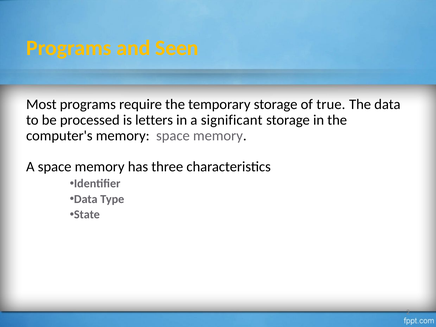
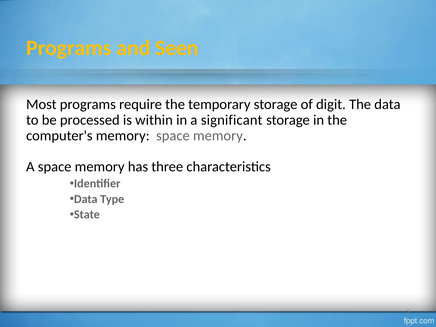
true: true -> digit (331, 104)
letters: letters -> within (154, 120)
